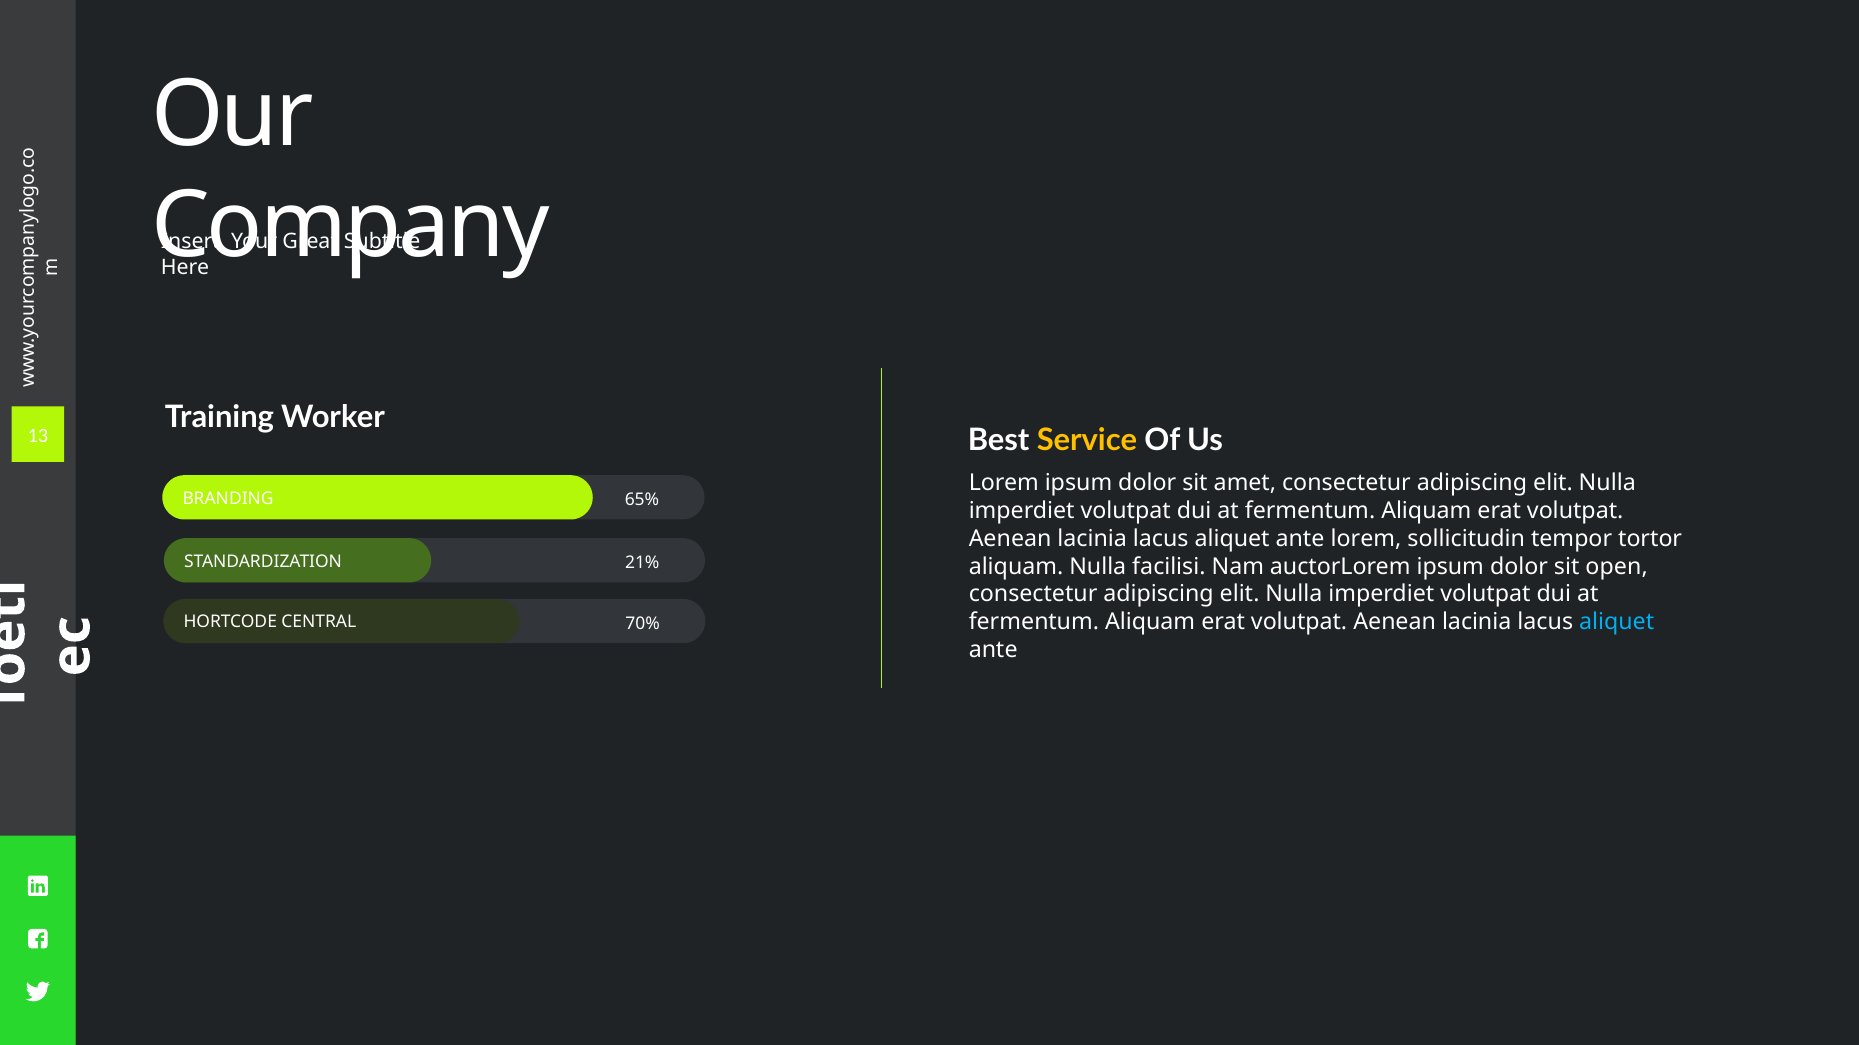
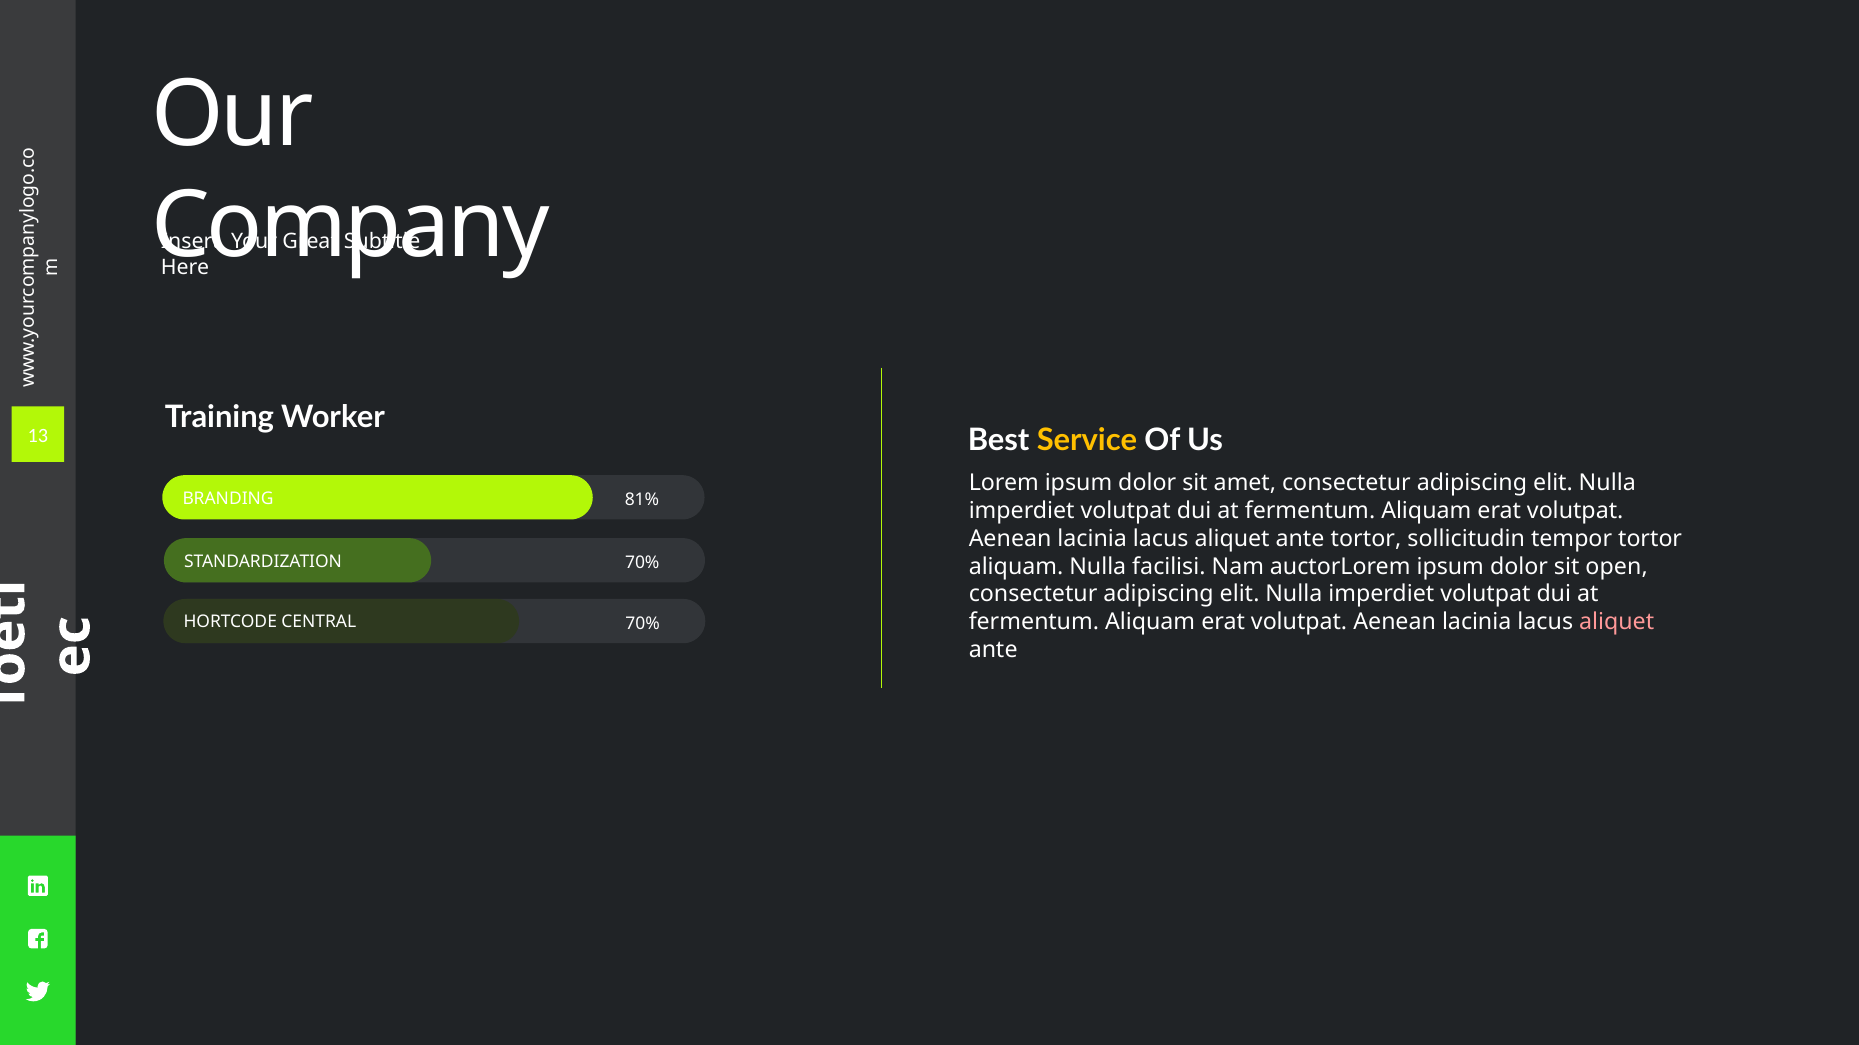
65%: 65% -> 81% (642, 500)
ante lorem: lorem -> tortor (1366, 539)
STANDARDIZATION 21%: 21% -> 70% (642, 563)
aliquet colour: light blue -> pink (1617, 622)
